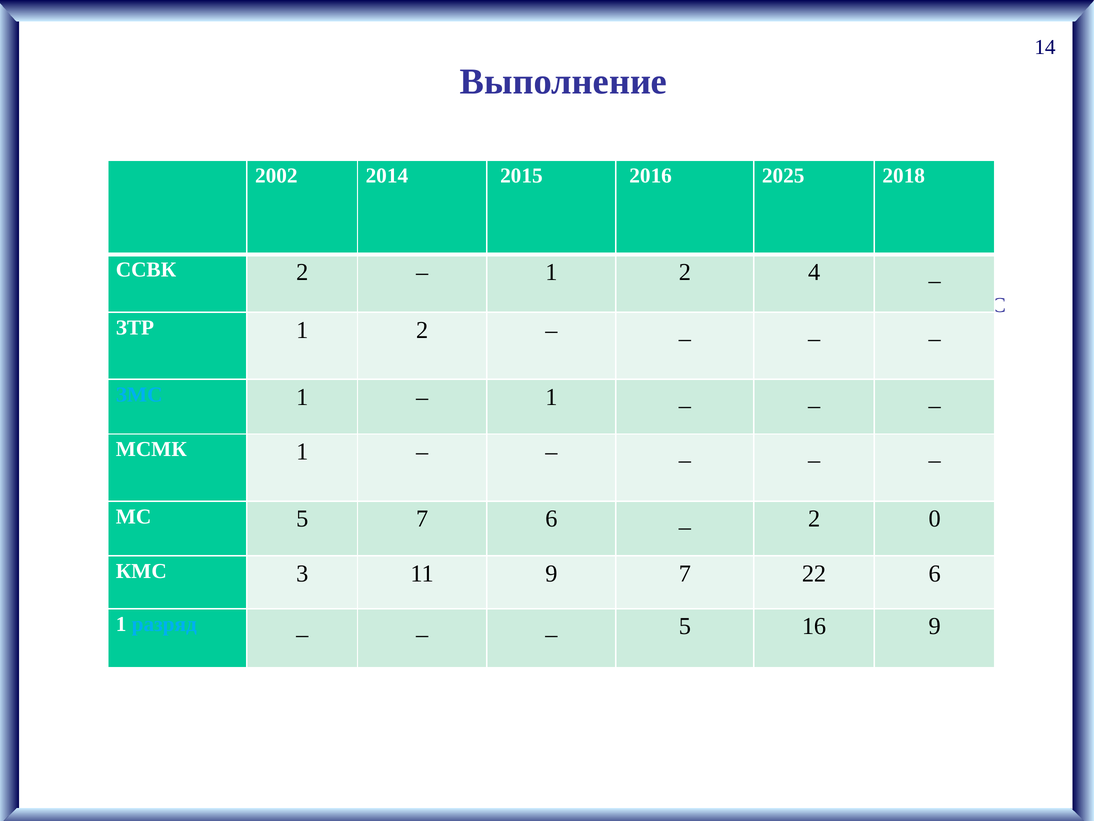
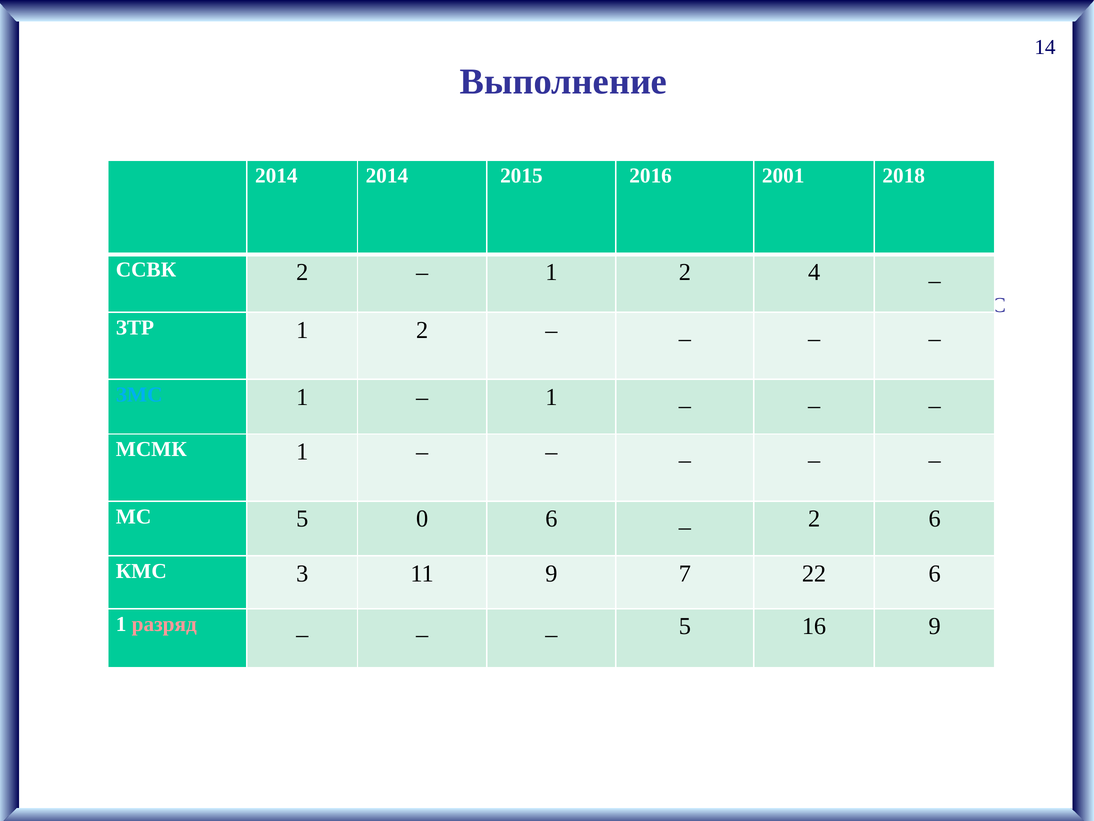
2002: 2002 -> 2014 (276, 176)
2025: 2025 -> 2001 (783, 176)
5 7: 7 -> 0 (422, 519)
2 0: 0 -> 6 (935, 519)
разряд colour: light blue -> pink (164, 624)
